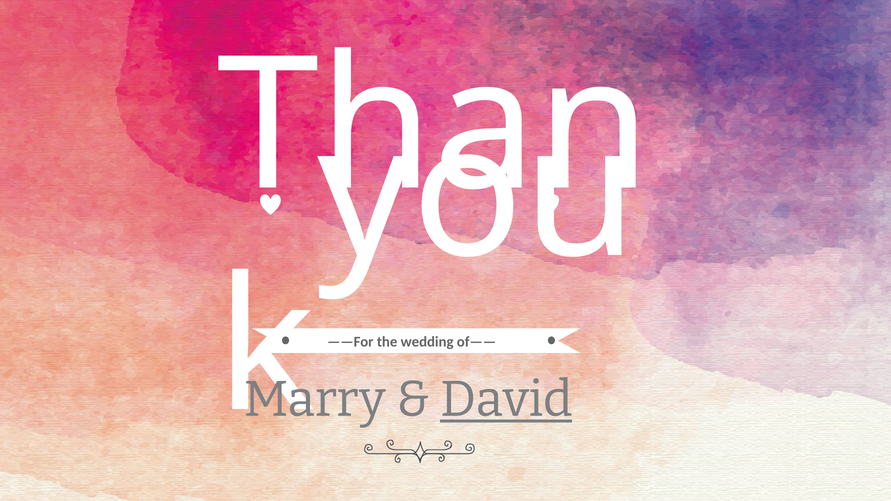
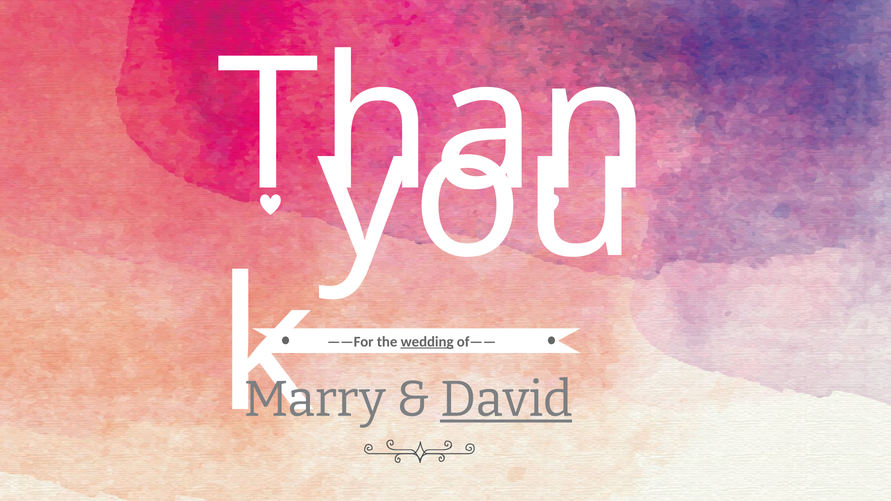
wedding underline: none -> present (427, 342)
